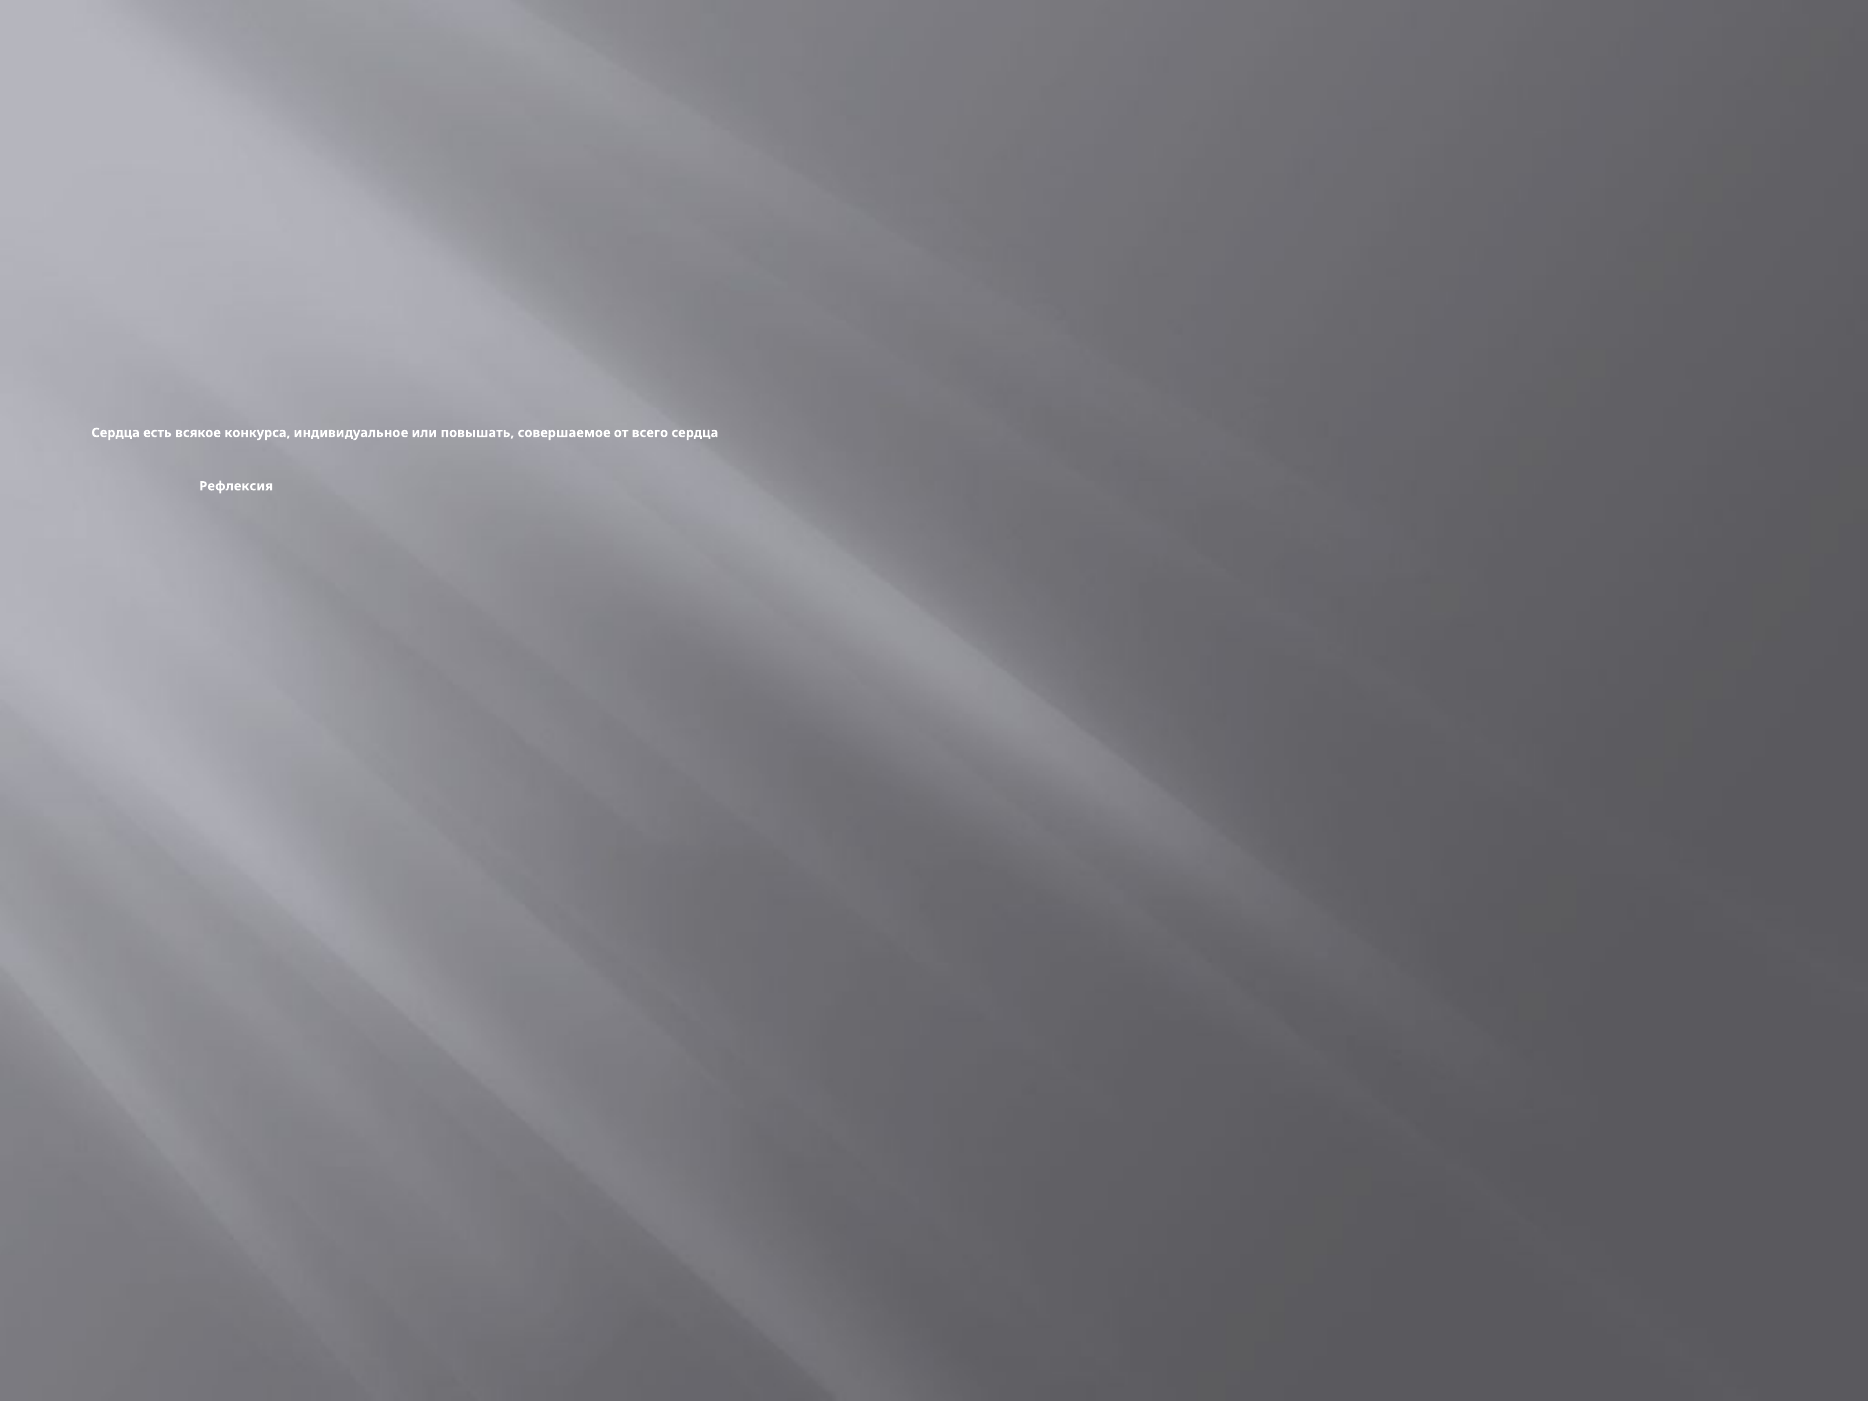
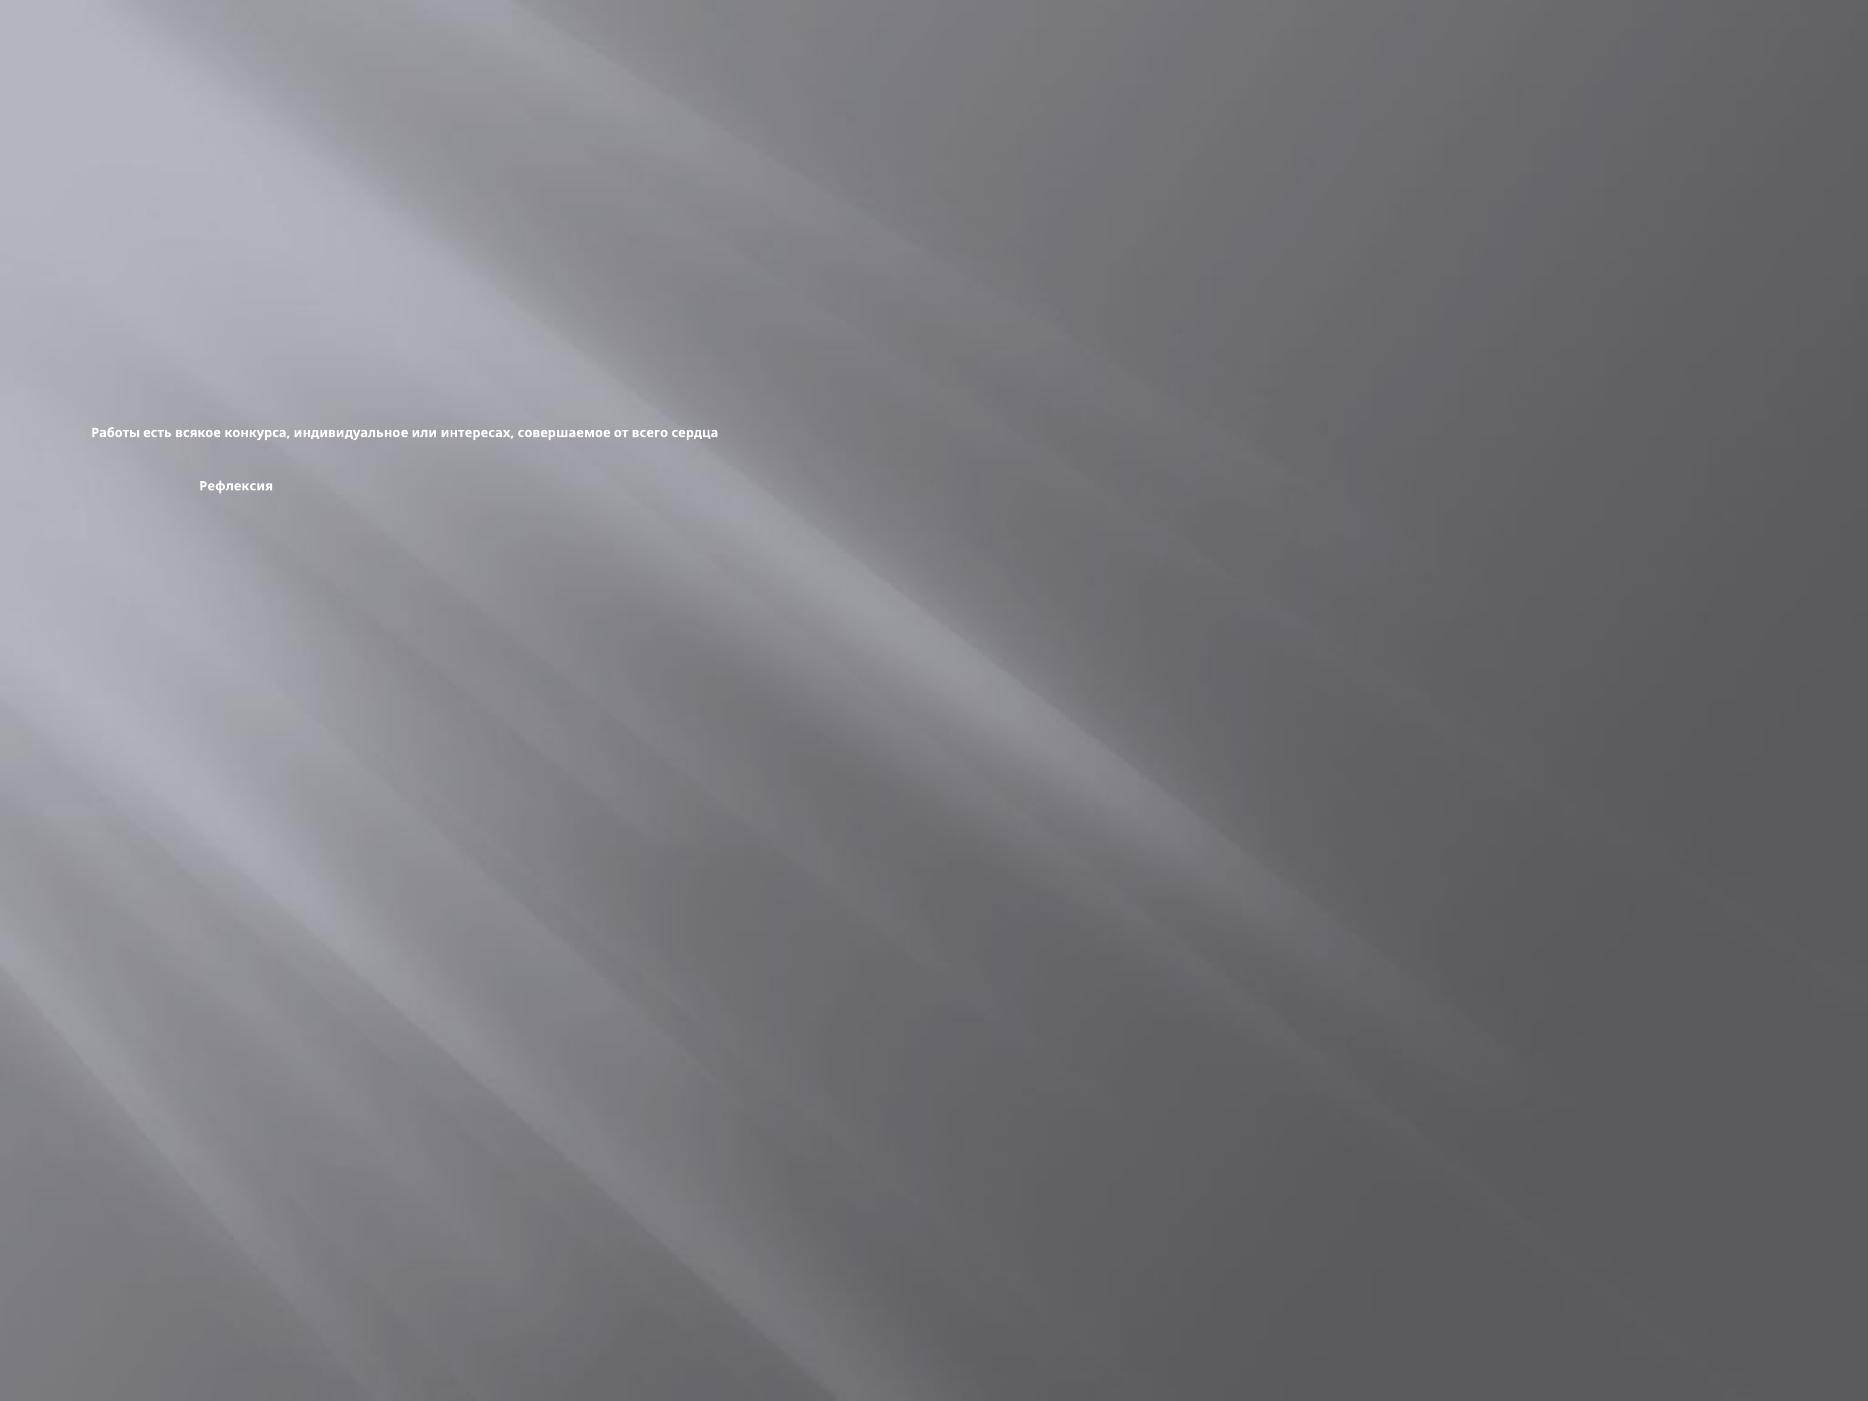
Сердца: Сердца -> Работы (116, 433)
повышать: повышать -> интересах (477, 433)
